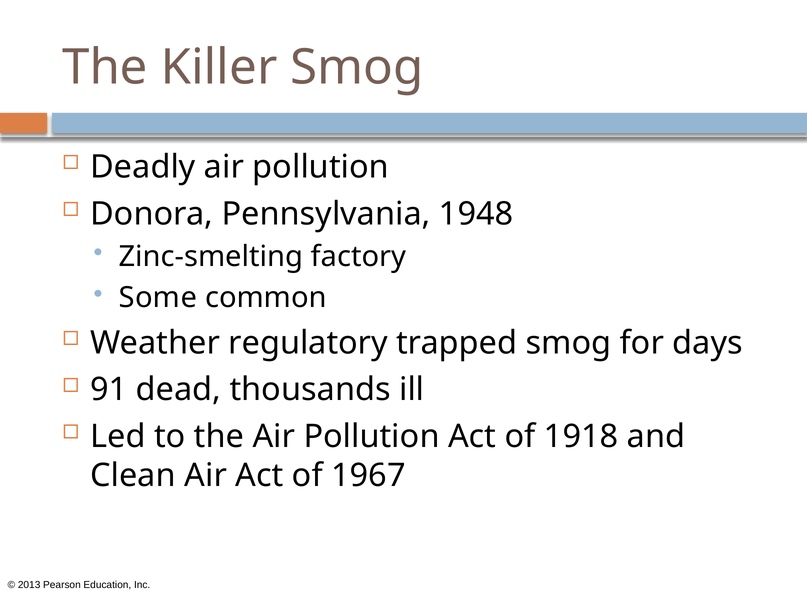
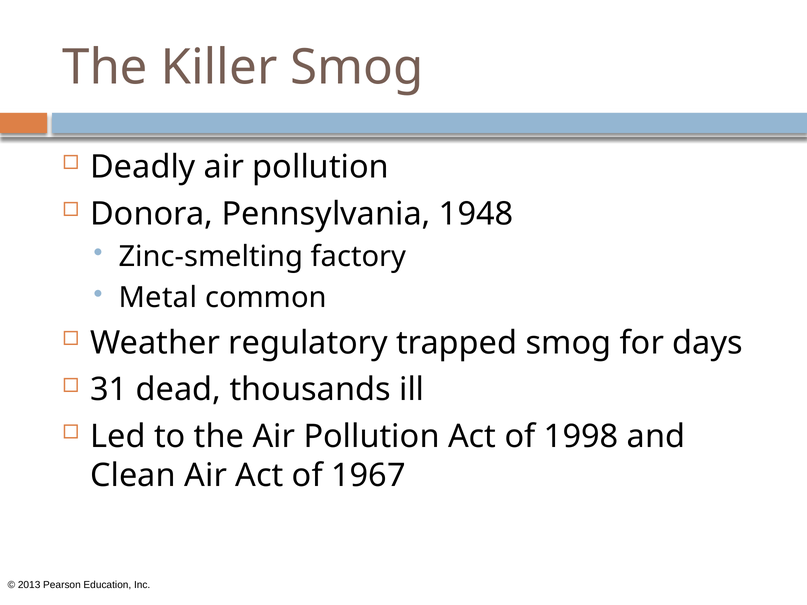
Some: Some -> Metal (158, 298)
91: 91 -> 31 (109, 390)
1918: 1918 -> 1998 (581, 437)
